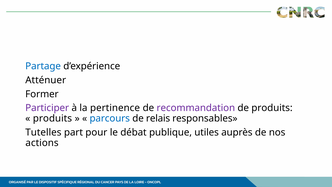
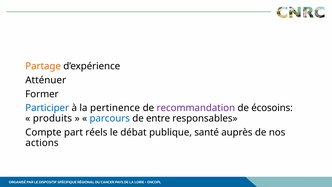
Partage colour: blue -> orange (43, 66)
Participer colour: purple -> blue (47, 108)
de produits: produits -> écosoins (272, 108)
relais: relais -> entre (158, 118)
Tutelles: Tutelles -> Compte (43, 132)
pour: pour -> réels (96, 132)
utiles: utiles -> santé (207, 132)
